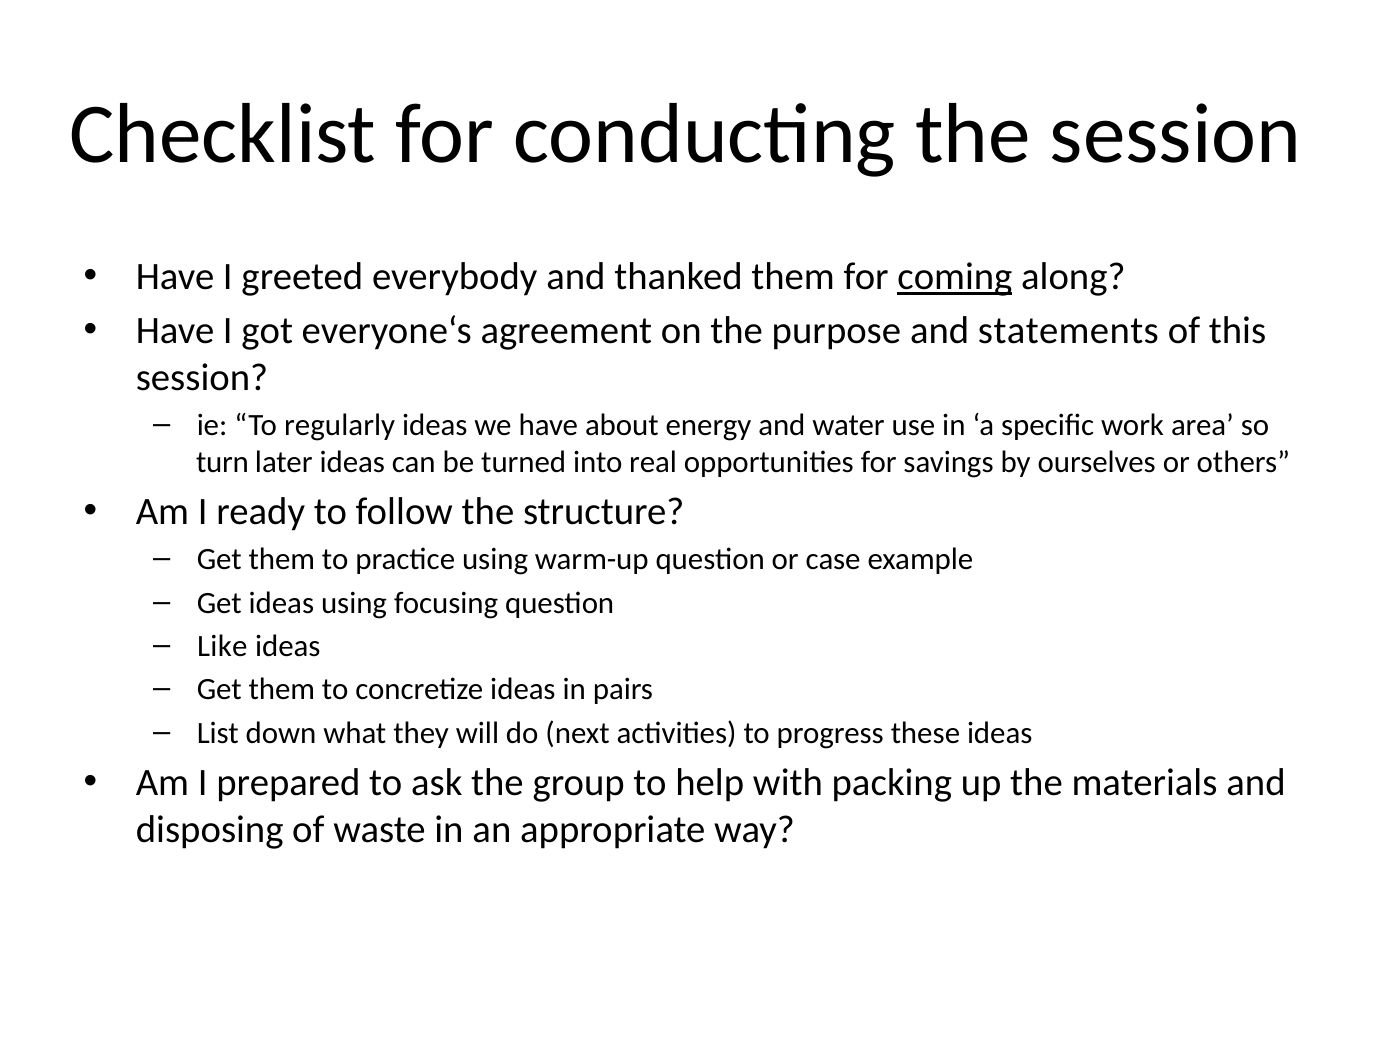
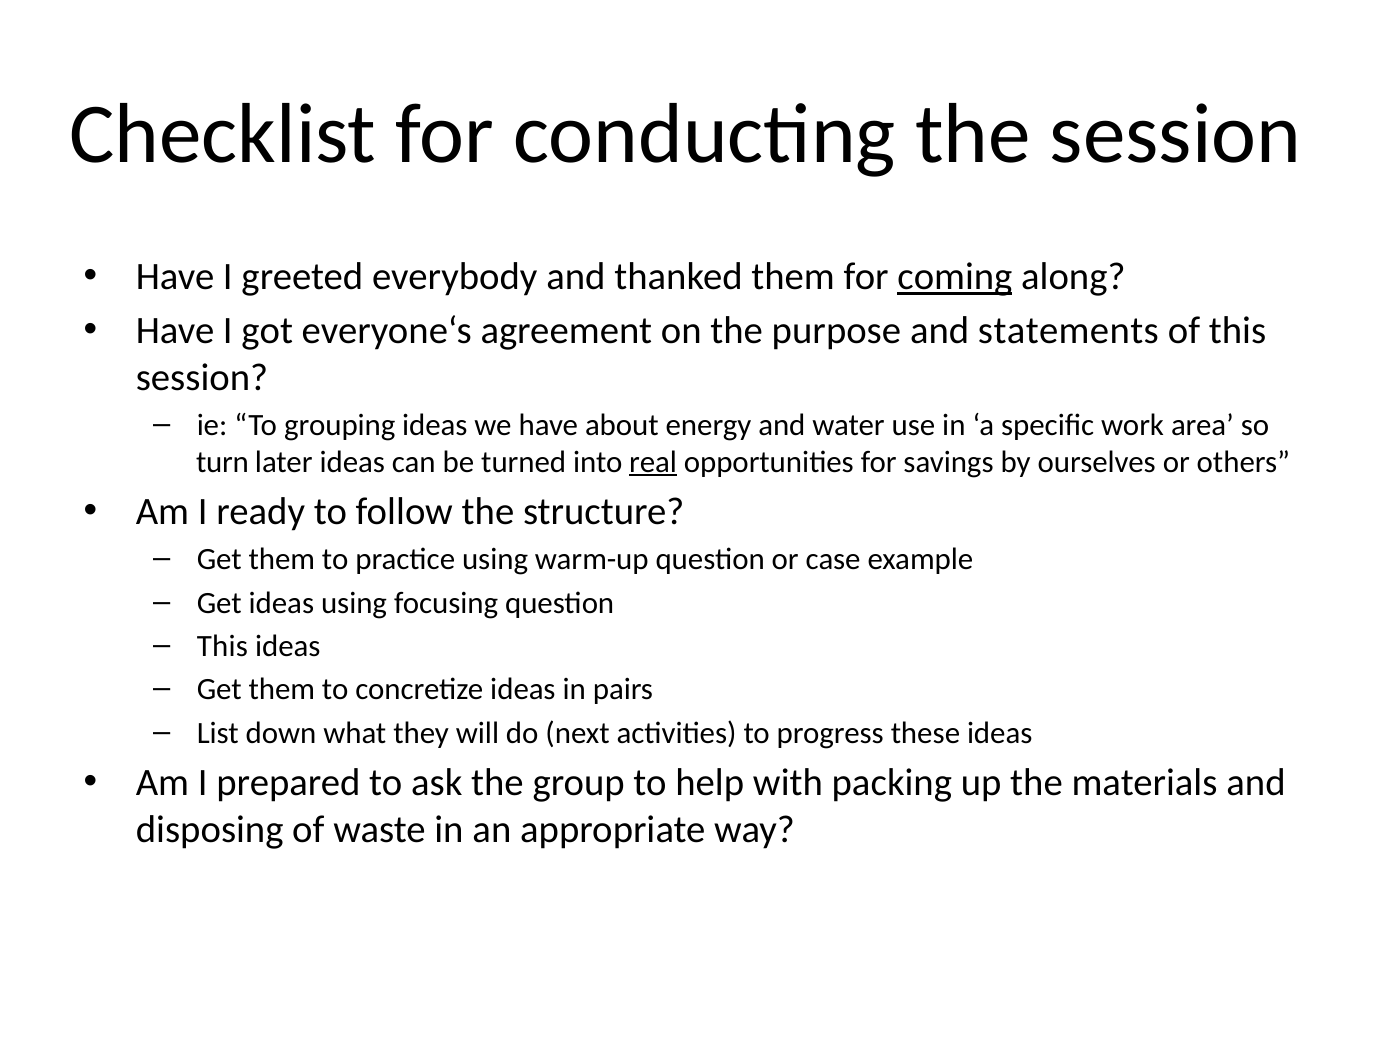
regularly: regularly -> grouping (340, 425)
real underline: none -> present (653, 462)
Like: Like -> This (222, 646)
